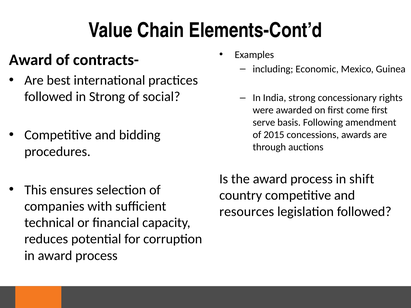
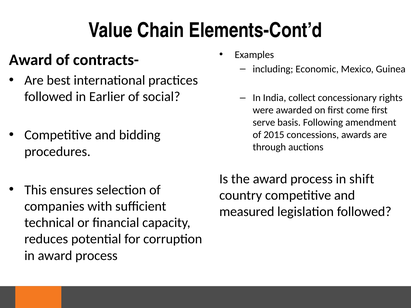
in Strong: Strong -> Earlier (107, 97)
India strong: strong -> collect (302, 98)
resources: resources -> measured (247, 212)
